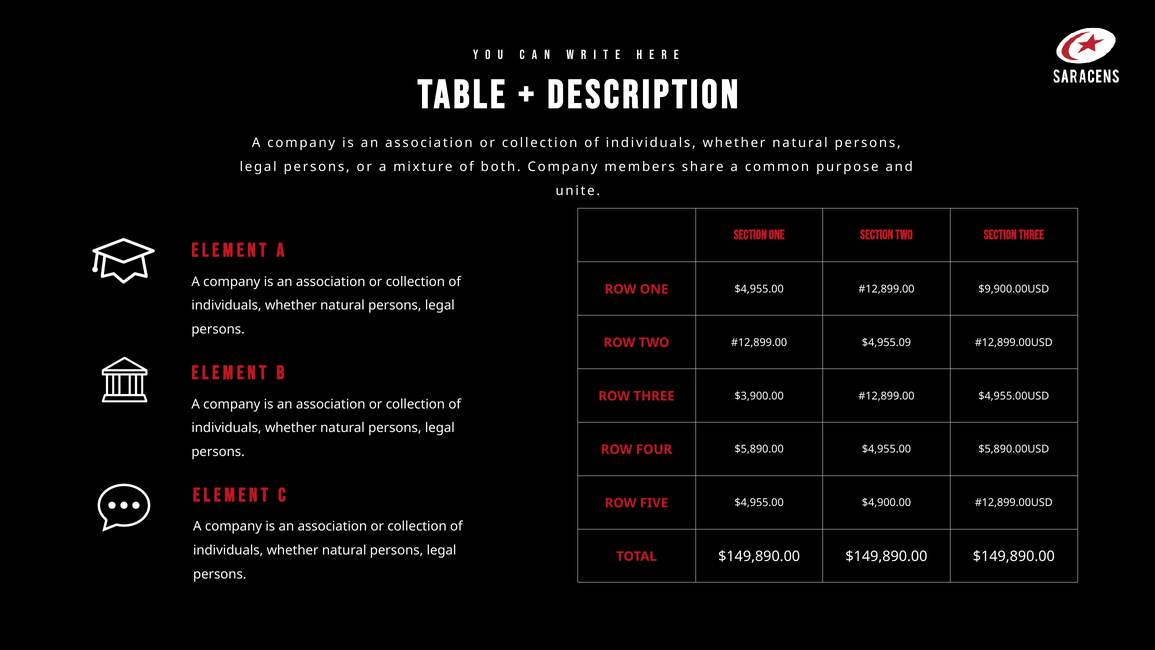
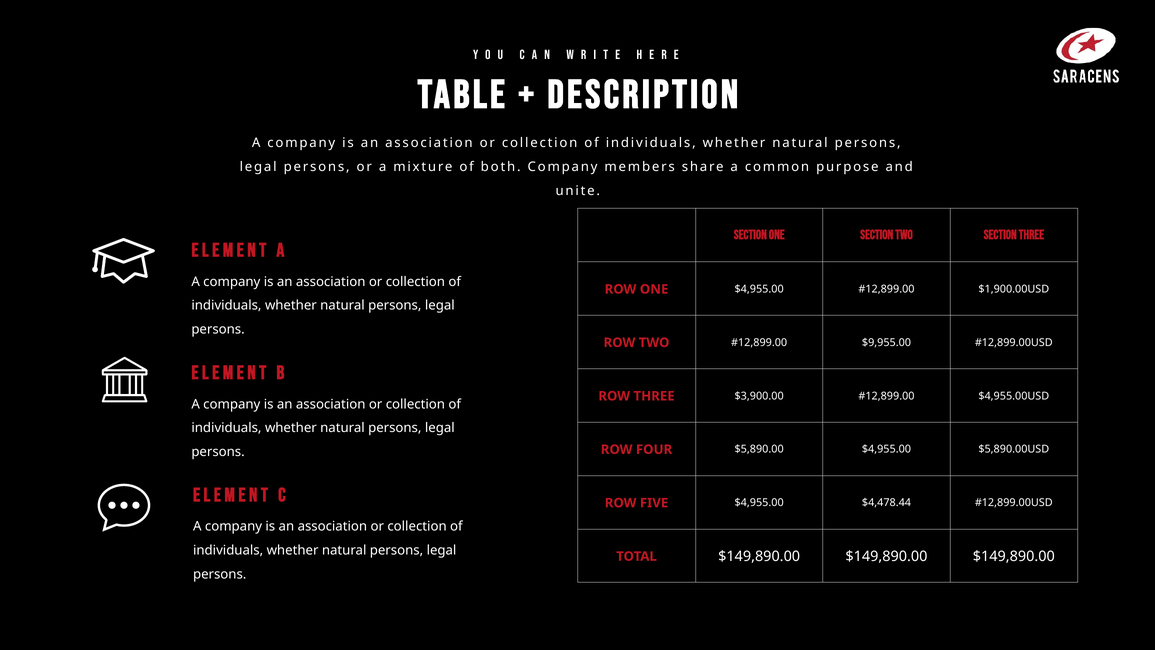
$9,900.00USD: $9,900.00USD -> $1,900.00USD (1014, 289)
$4,955.09: $4,955.09 -> $9,955.00 (887, 342)
$4,900.00: $4,900.00 -> $4,478.44 (887, 503)
